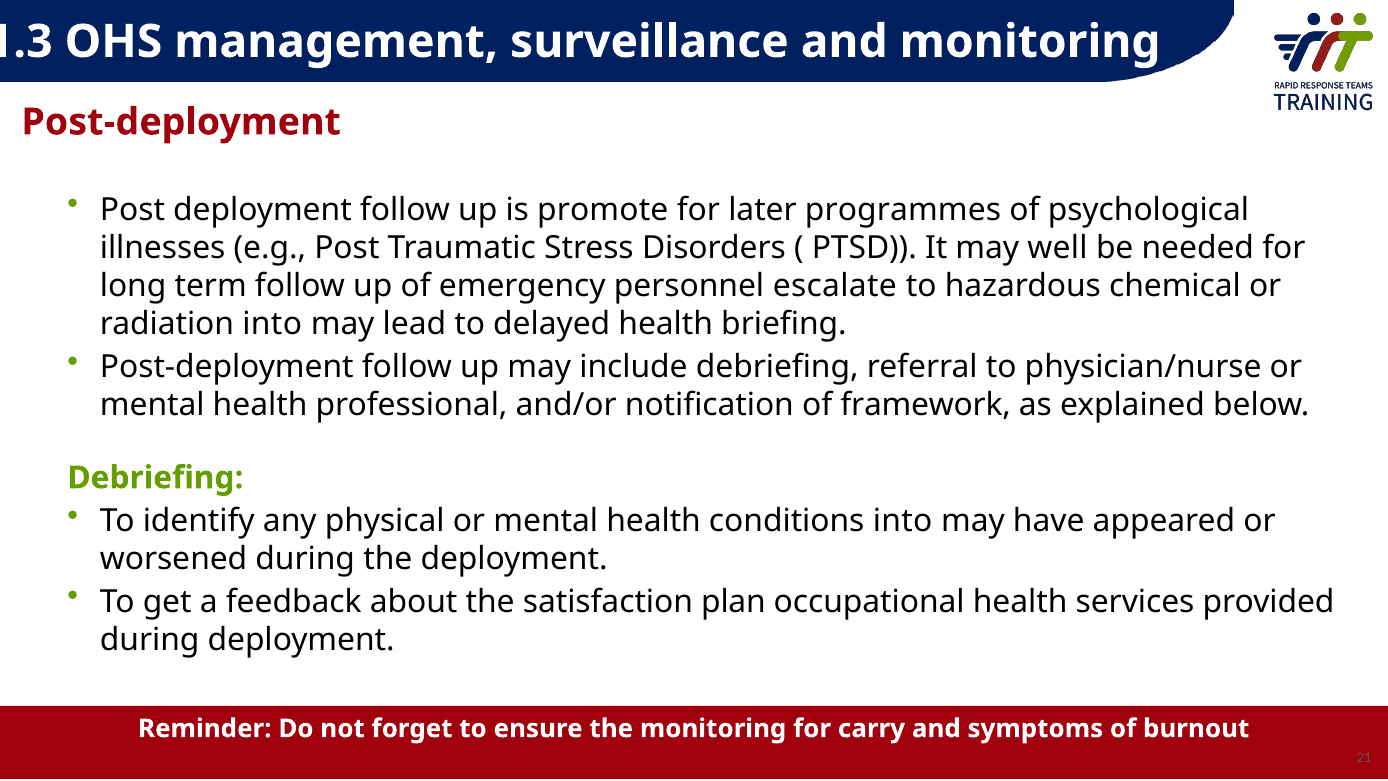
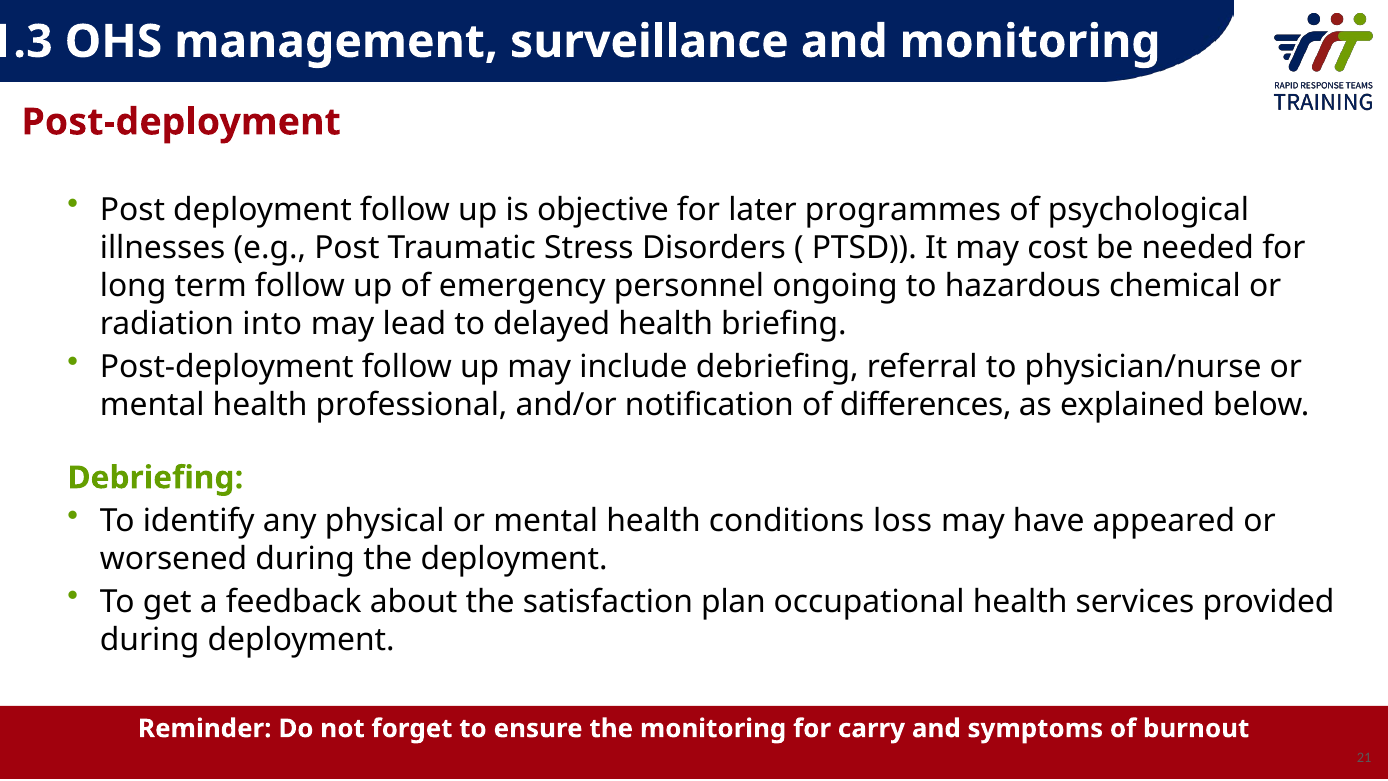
promote: promote -> objective (603, 210)
well: well -> cost (1058, 248)
escalate: escalate -> ongoing (835, 286)
framework: framework -> differences (926, 405)
conditions into: into -> loss (903, 521)
